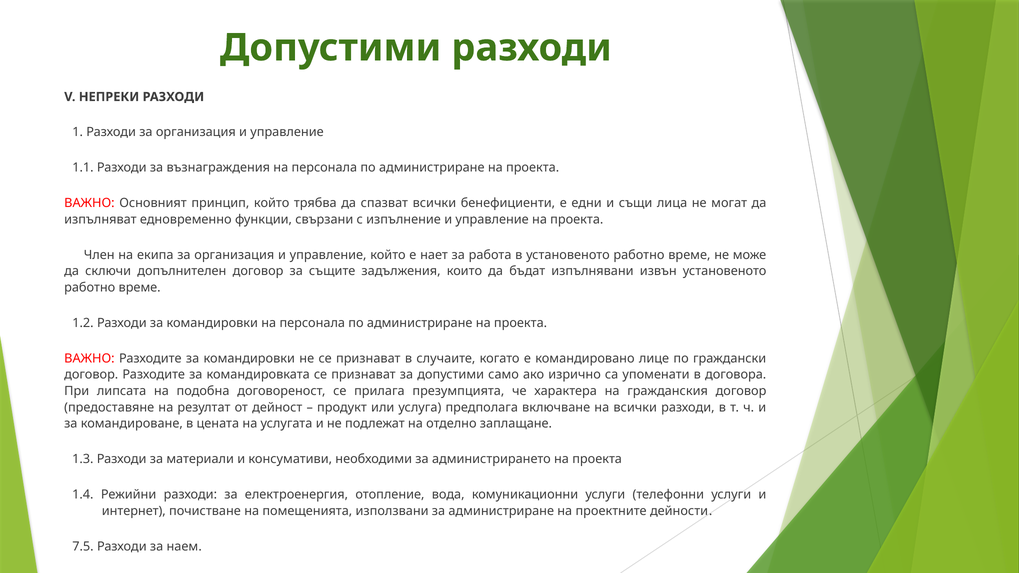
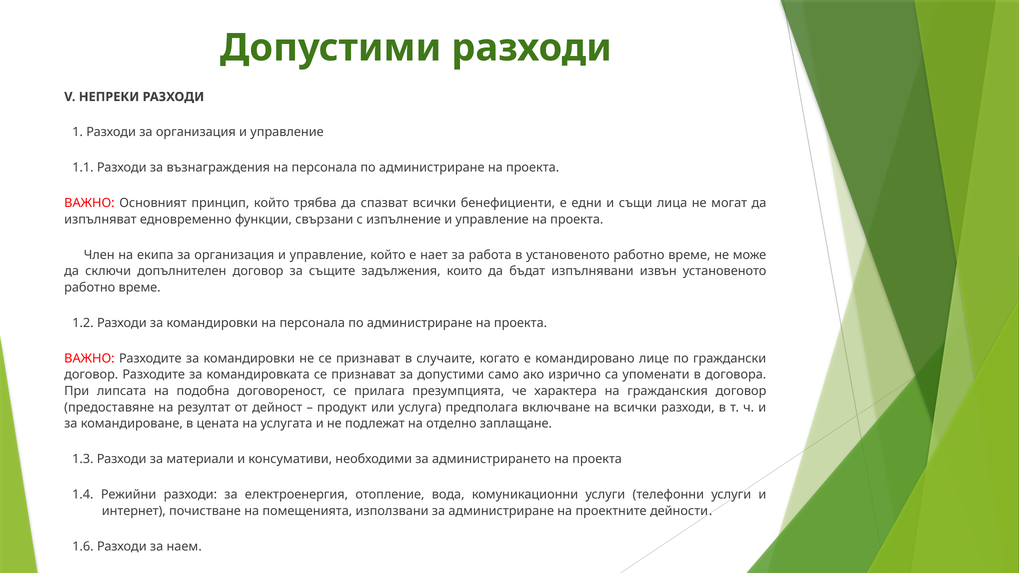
7.5: 7.5 -> 1.6 (83, 547)
